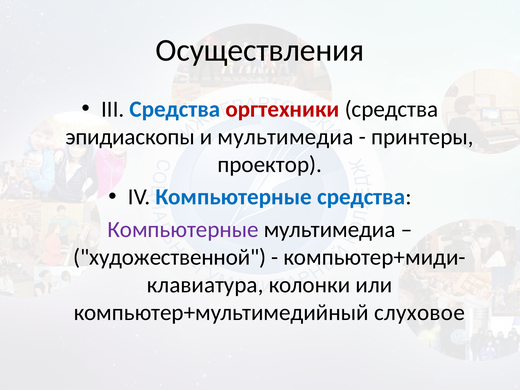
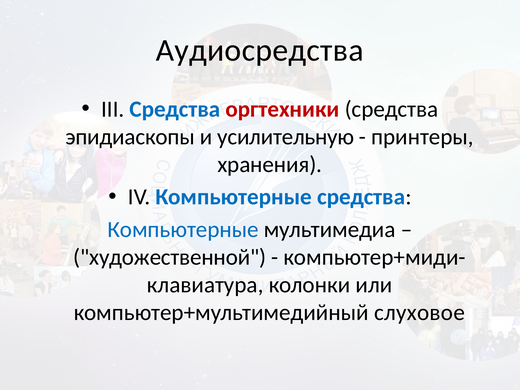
Осуществления: Осуществления -> Аудиосредства (260, 50)
и мультимедиа: мультимедиа -> усилительную (286, 137)
проектор: проектор -> хранения (270, 165)
Компьютерные colour: purple -> blue (183, 229)
